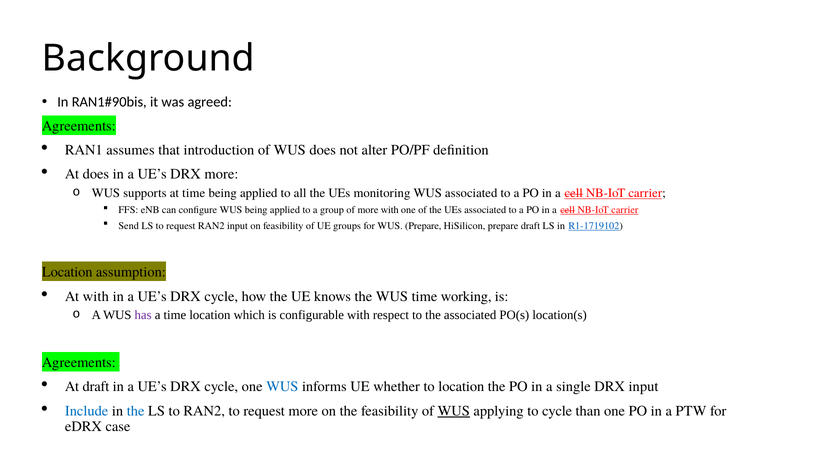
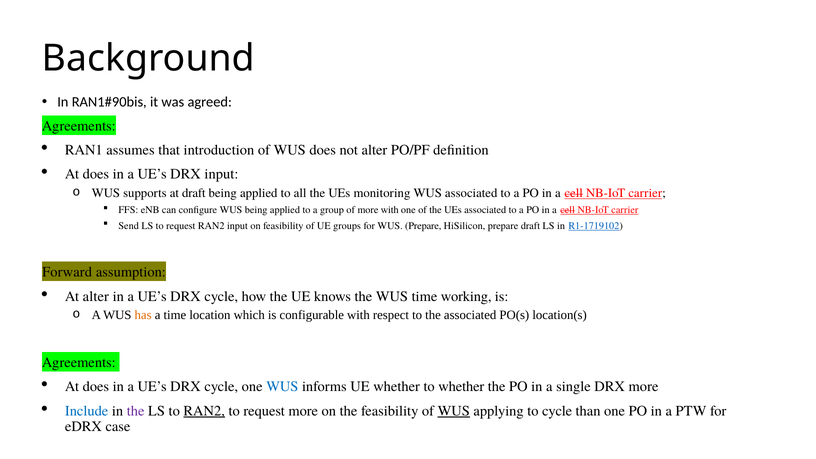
DRX more: more -> input (221, 174)
at time: time -> draft (194, 193)
Location: Location -> Forward (67, 272)
At with: with -> alter (96, 296)
has colour: purple -> orange (143, 315)
draft: draft -> does (96, 387)
to location: location -> whether (461, 387)
DRX input: input -> more (643, 387)
the colour: blue -> purple (136, 411)
RAN2 underline: none -> present (204, 411)
